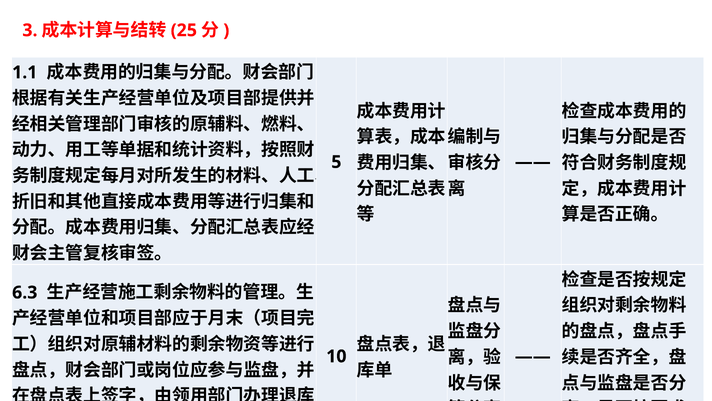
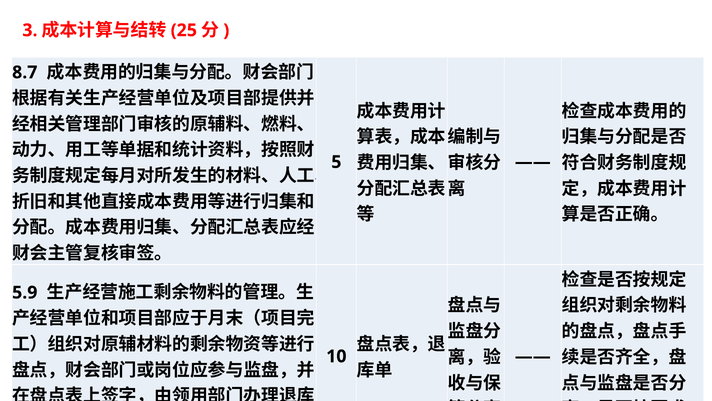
1.1: 1.1 -> 8.7 (25, 72)
6.3: 6.3 -> 5.9 (25, 292)
